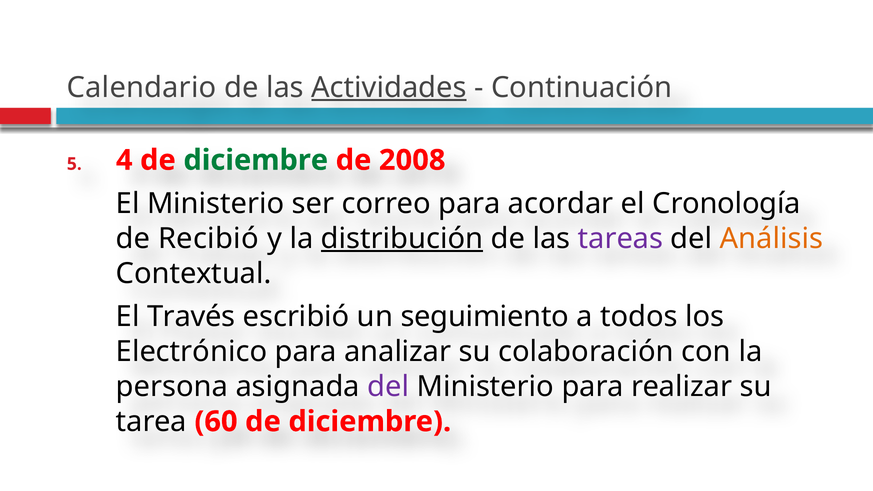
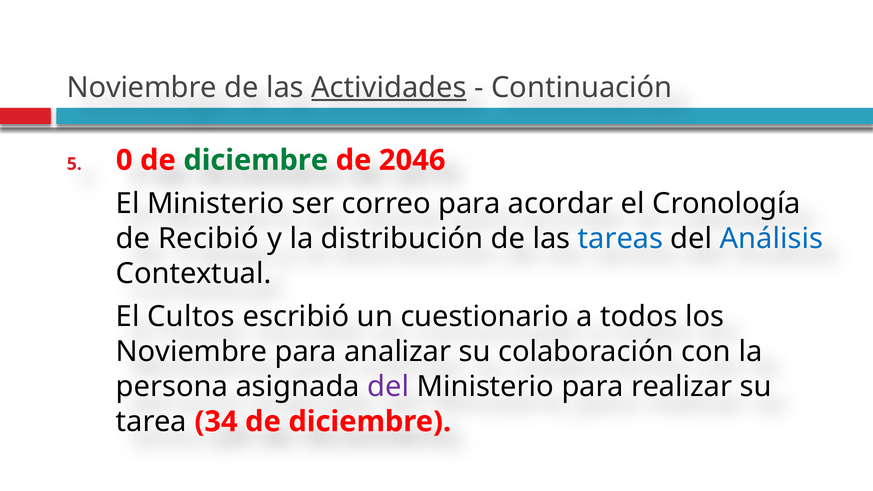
Calendario: Calendario -> Noviembre (142, 88)
4: 4 -> 0 (124, 160)
2008: 2008 -> 2046 (412, 160)
distribución underline: present -> none (402, 239)
tareas colour: purple -> blue (620, 239)
Análisis colour: orange -> blue (771, 239)
Través: Través -> Cultos (191, 317)
seguimiento: seguimiento -> cuestionario (485, 317)
Electrónico: Electrónico -> Noviembre (192, 352)
60: 60 -> 34 (216, 422)
